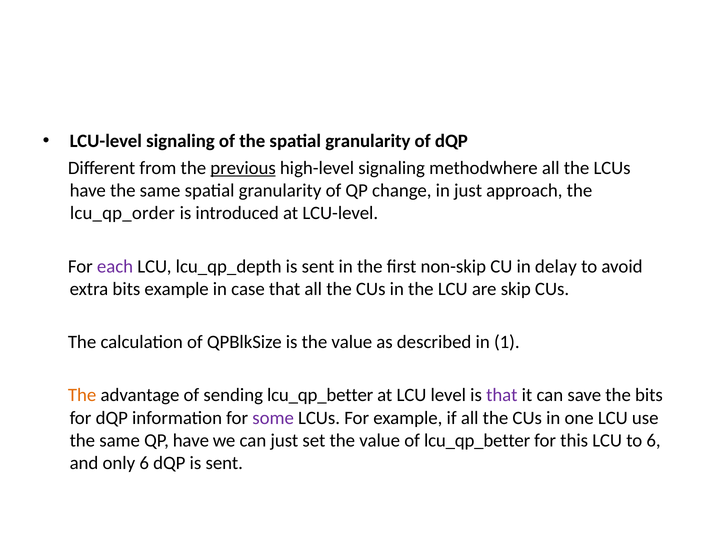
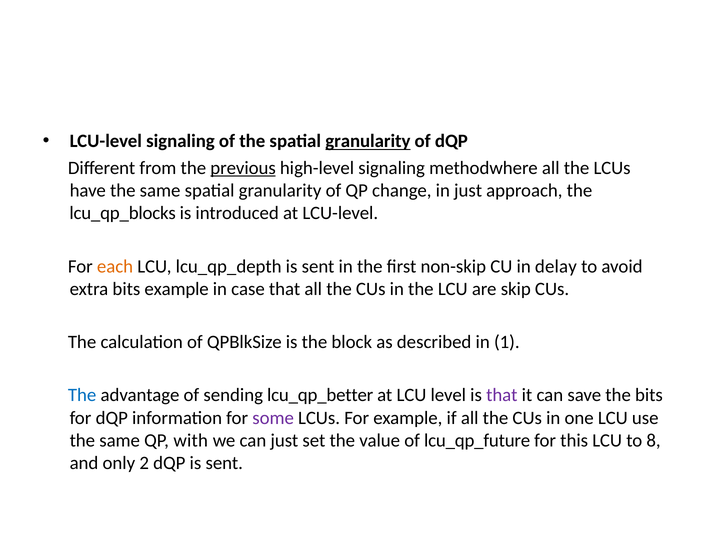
granularity underline: none -> present (368, 141)
lcu_qp_order: lcu_qp_order -> lcu_qp_blocks (123, 213)
each colour: purple -> orange (115, 266)
is the value: value -> block (352, 342)
The colour: orange -> blue (82, 395)
QP have: have -> with (191, 440)
of lcu_qp_better: lcu_qp_better -> lcu_qp_future (477, 440)
to 6: 6 -> 8 (654, 440)
only 6: 6 -> 2 (144, 463)
